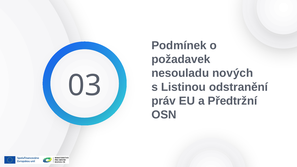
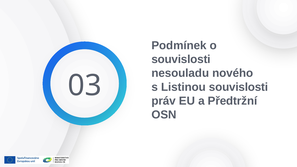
požadavek: požadavek -> souvislosti (181, 59)
nových: nových -> nového (233, 73)
Listinou odstranění: odstranění -> souvislosti (239, 87)
